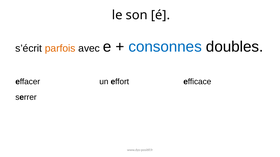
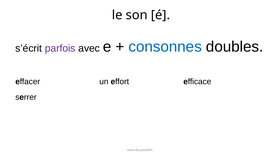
parfois colour: orange -> purple (60, 49)
